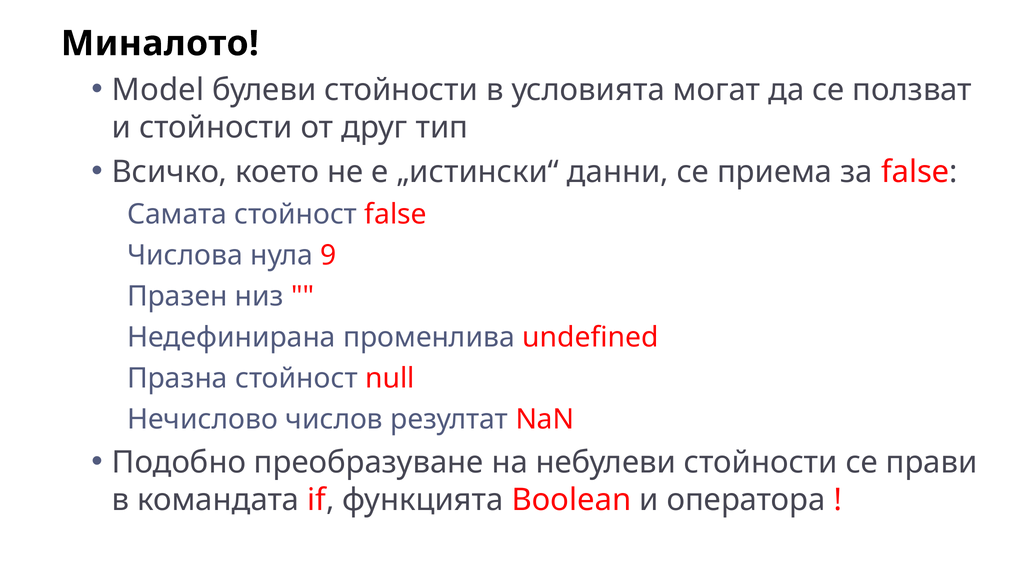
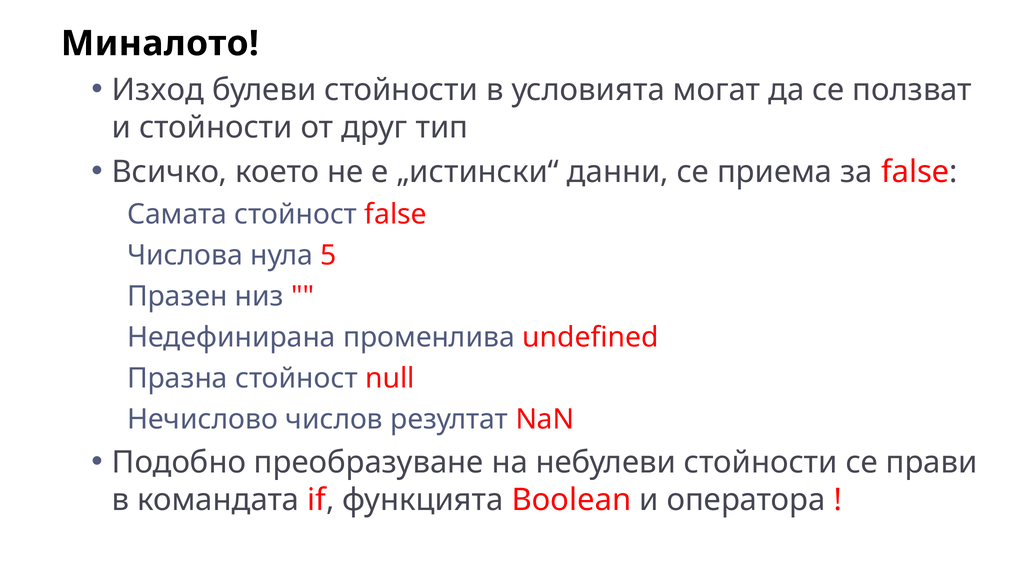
Model: Model -> Изход (158, 90)
9: 9 -> 5 (328, 255)
